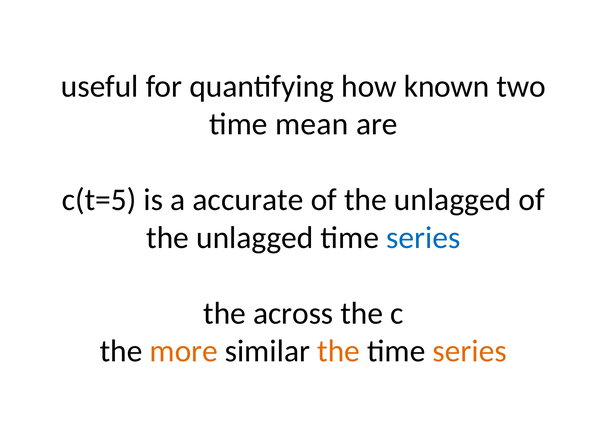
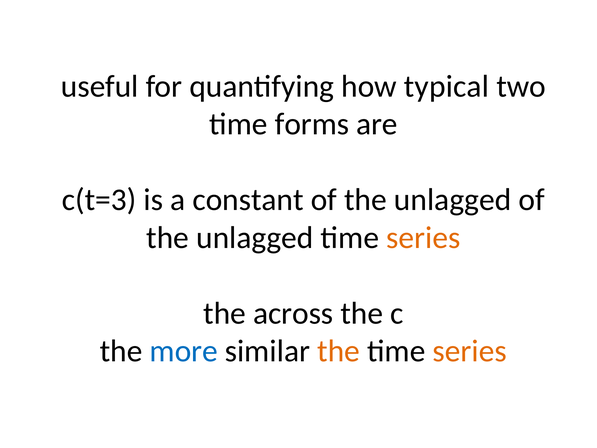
known: known -> typical (446, 86)
mean: mean -> forms (312, 124)
c(t=5: c(t=5 -> c(t=3 (99, 200)
accurate: accurate -> constant (248, 200)
series colour: blue -> orange (423, 238)
more colour: orange -> blue (184, 351)
